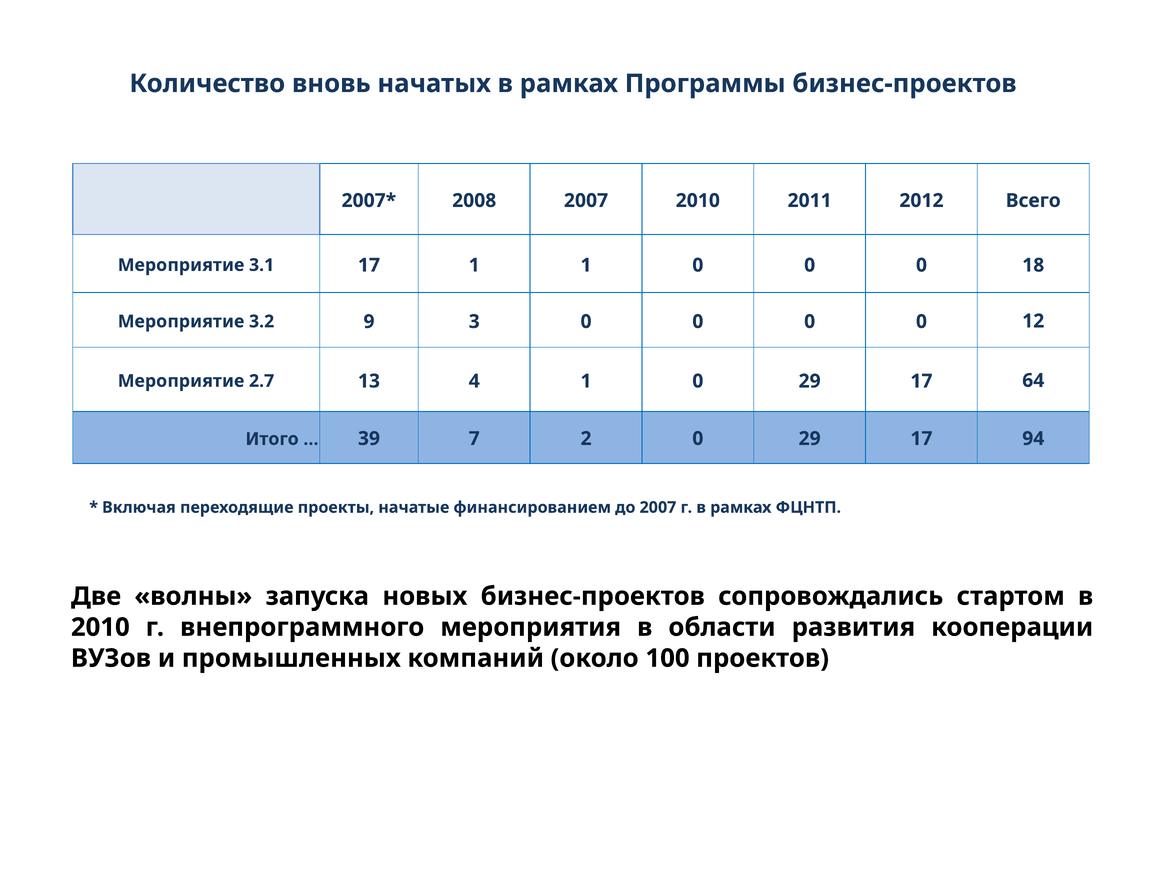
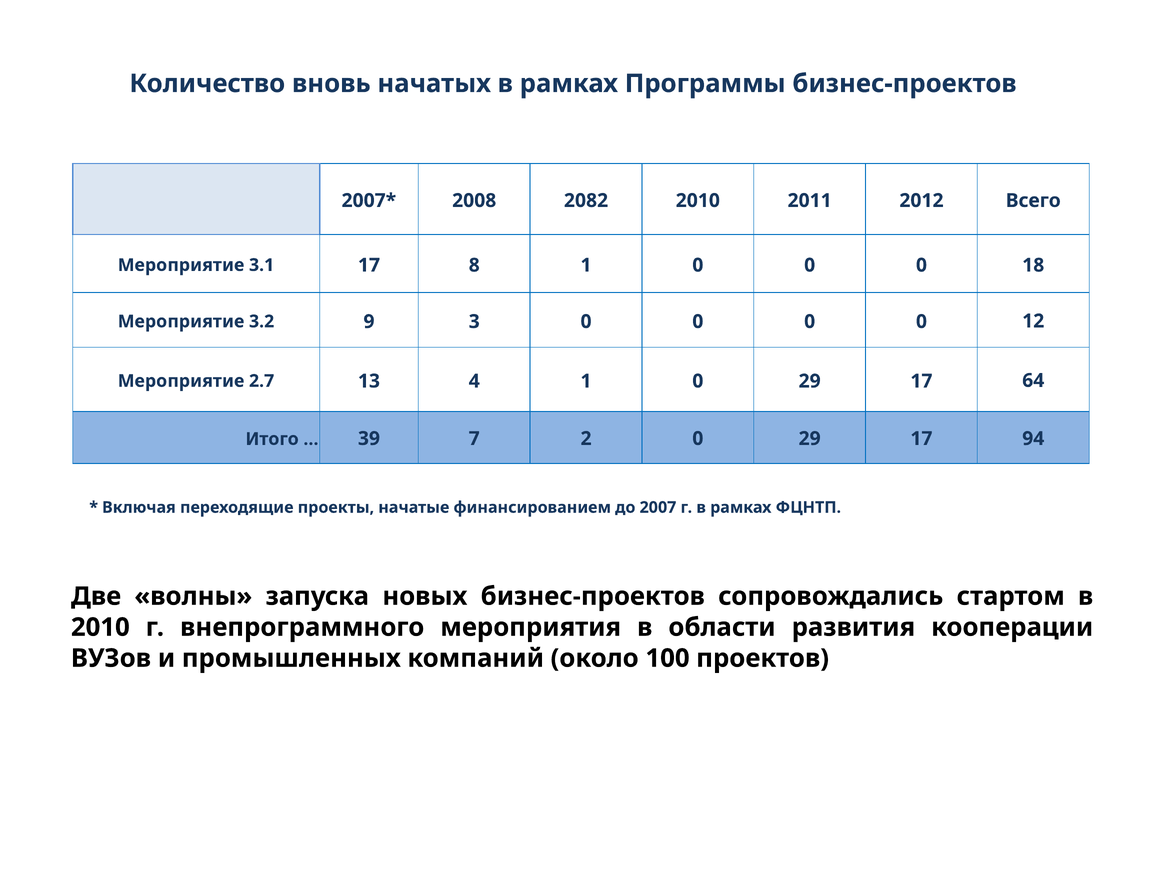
2008 2007: 2007 -> 2082 (586, 201)
17 1: 1 -> 8 (474, 265)
